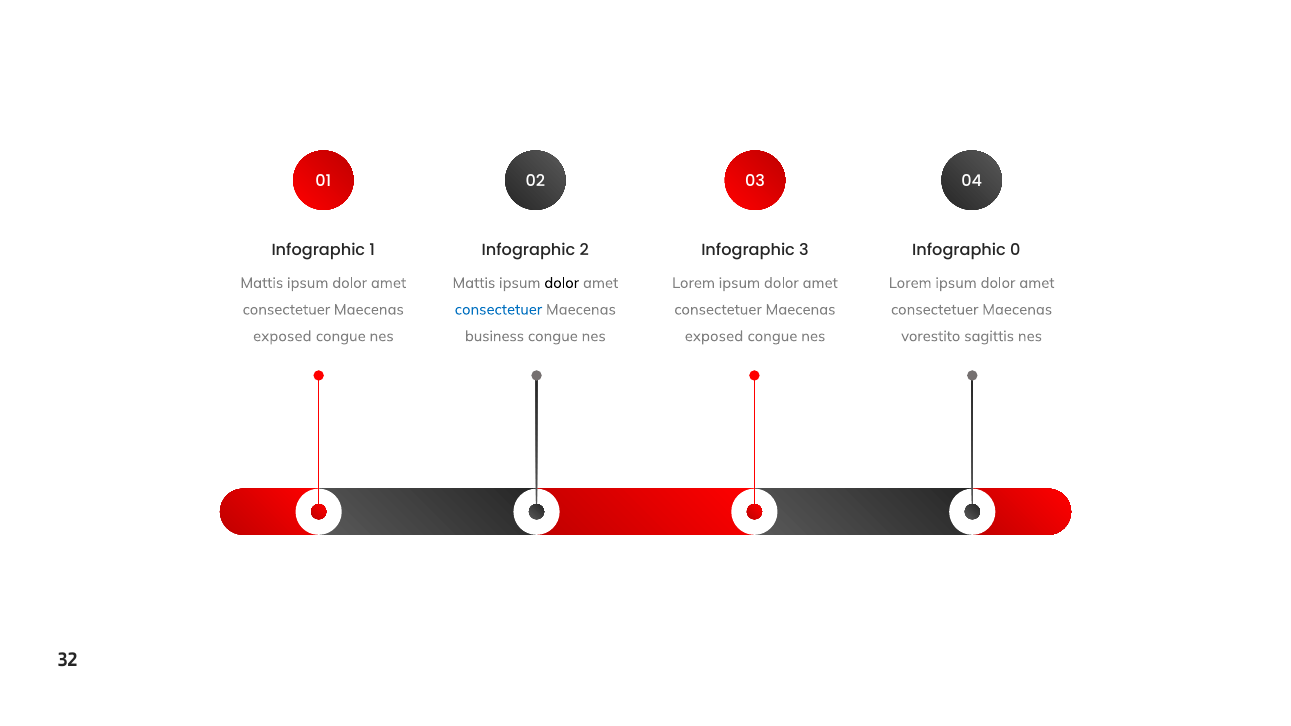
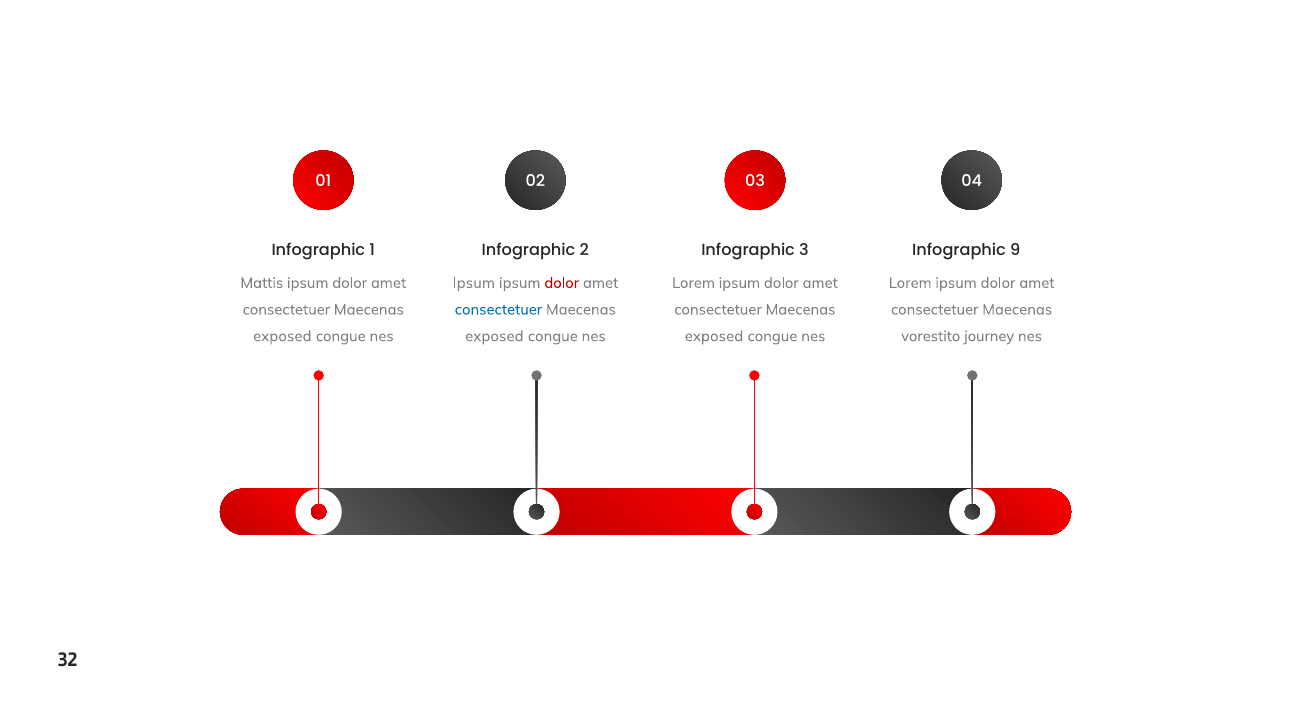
0: 0 -> 9 (1015, 250)
Mattis: Mattis -> Ipsum (474, 283)
dolor colour: black -> red (562, 283)
business: business -> exposed (494, 336)
sagittis: sagittis -> journey (989, 336)
